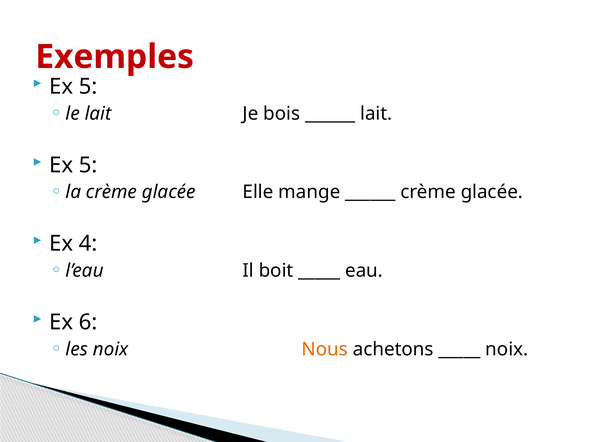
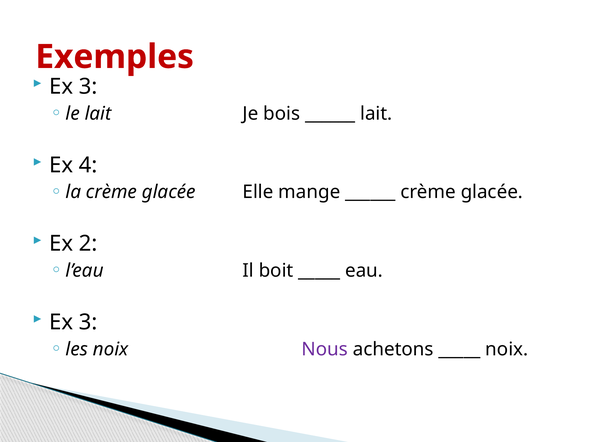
5: 5 -> 3 (88, 87)
5: 5 -> 4 (88, 165)
4: 4 -> 2 (88, 244)
6: 6 -> 3 (88, 323)
Nous colour: orange -> purple (325, 350)
